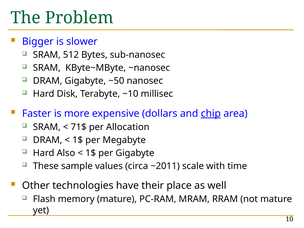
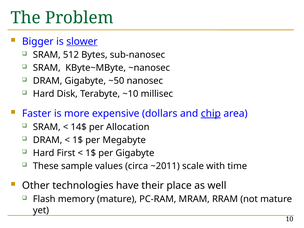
slower underline: none -> present (82, 41)
71$: 71$ -> 14$ (79, 127)
Also: Also -> First (66, 153)
